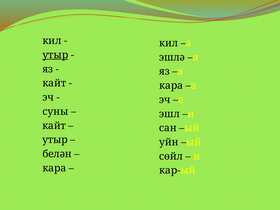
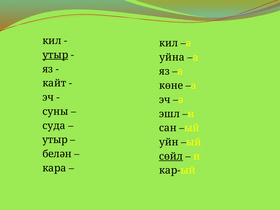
эшлә: эшлә -> уйна (172, 57)
кара: кара -> көне (171, 86)
кайт: кайт -> суда (54, 126)
сөйл underline: none -> present (171, 156)
